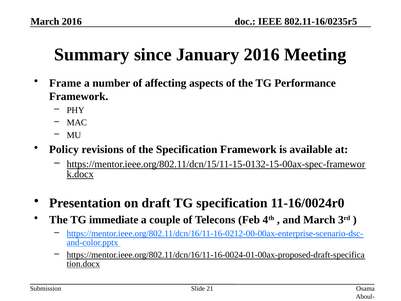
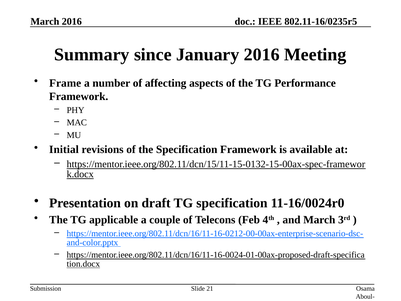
Policy: Policy -> Initial (64, 149)
immediate: immediate -> applicable (114, 220)
